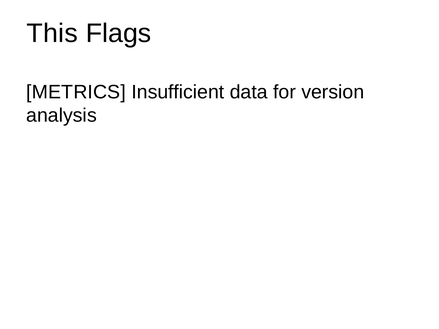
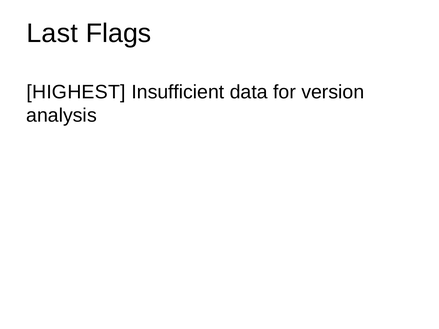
This: This -> Last (52, 33)
METRICS: METRICS -> HIGHEST (76, 92)
